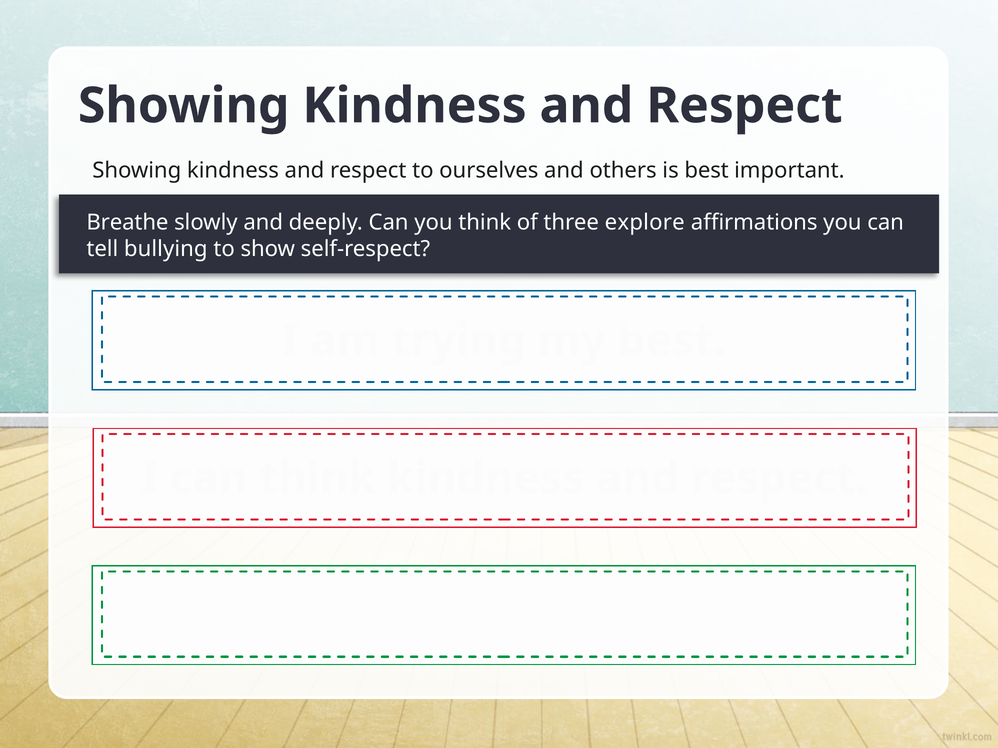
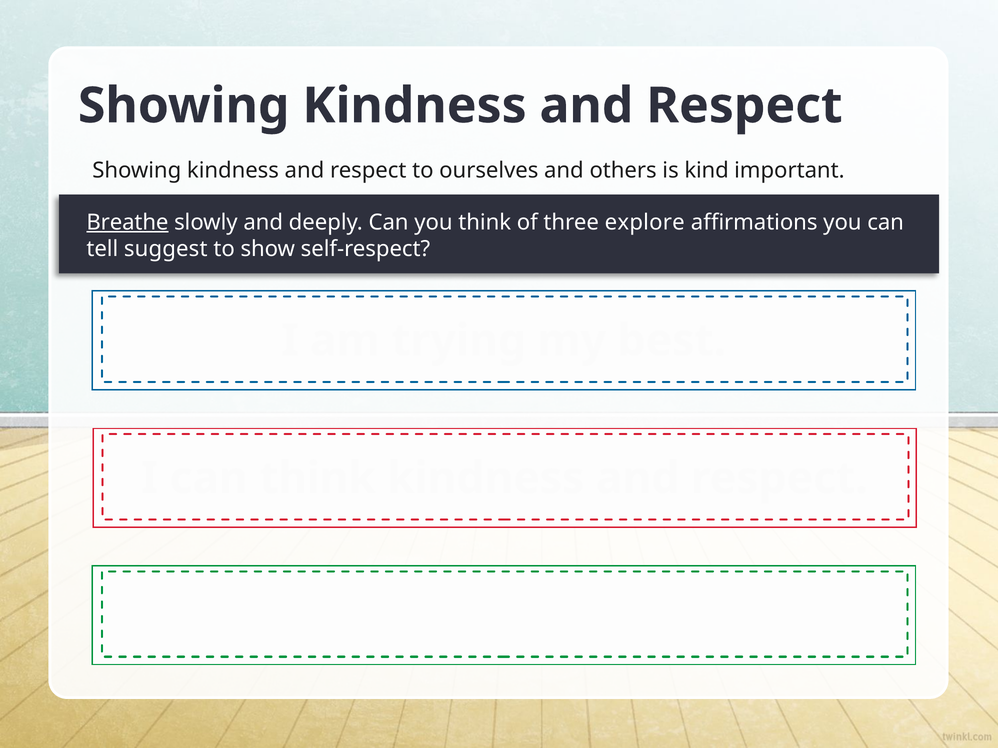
is best: best -> kind (707, 170)
Breathe underline: none -> present (127, 222)
bullying: bullying -> suggest (166, 249)
